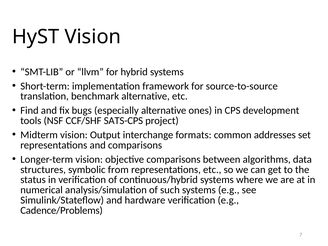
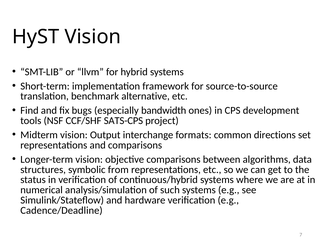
especially alternative: alternative -> bandwidth (164, 111)
addresses: addresses -> directions (275, 135)
Cadence/Problems: Cadence/Problems -> Cadence/Deadline (61, 210)
